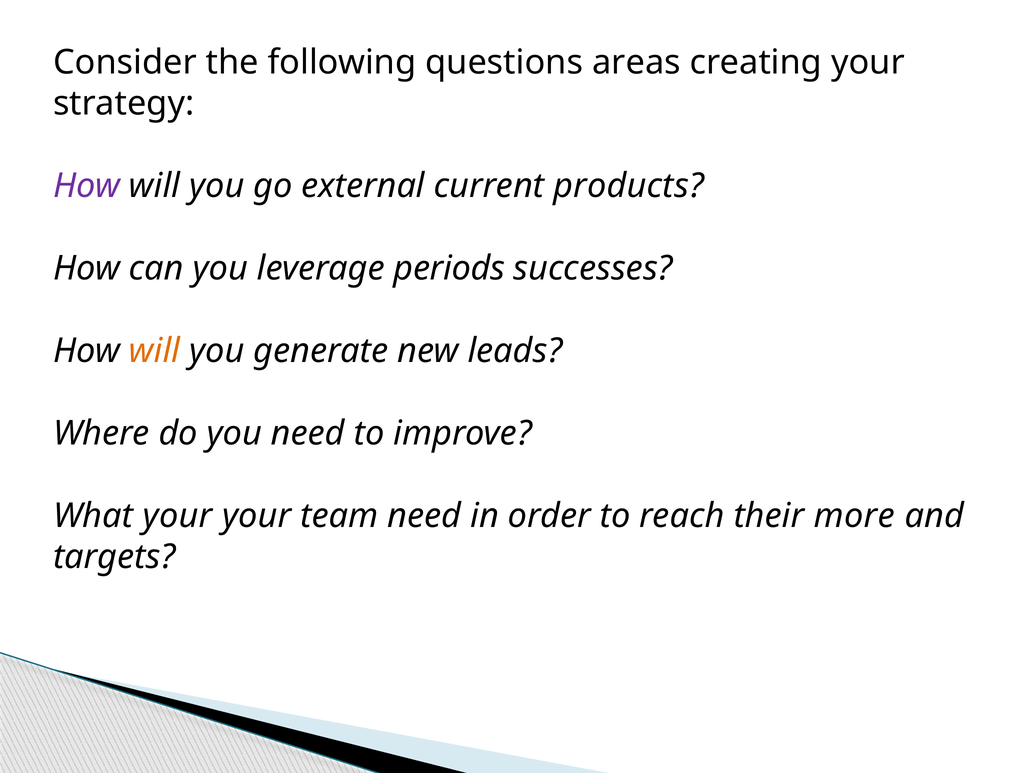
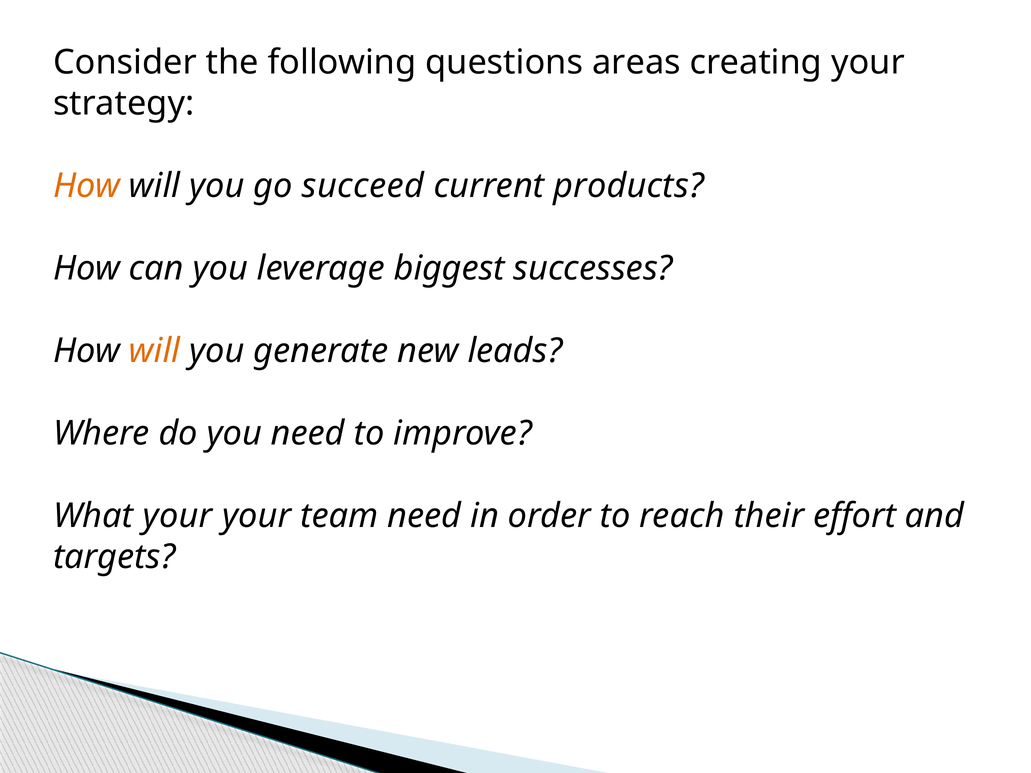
How colour: purple -> orange (87, 186)
external: external -> succeed (363, 186)
periods: periods -> biggest (449, 269)
more: more -> effort (855, 516)
